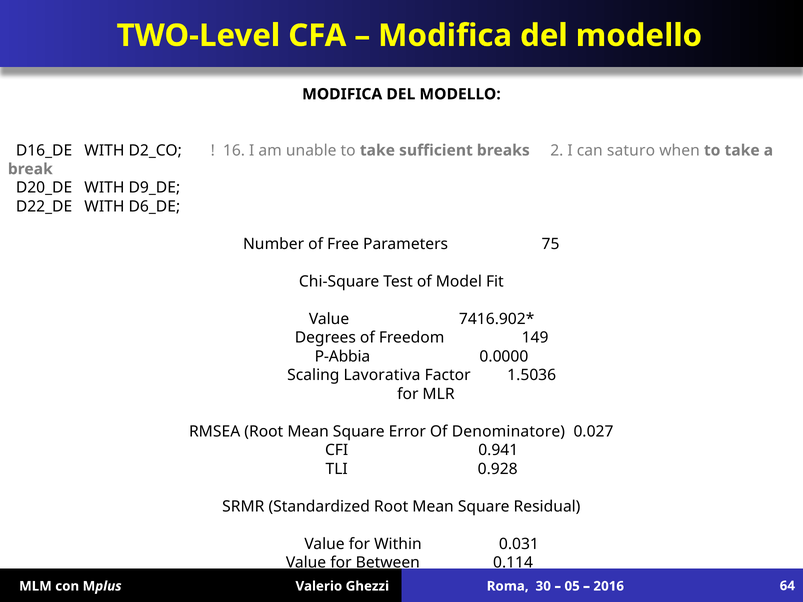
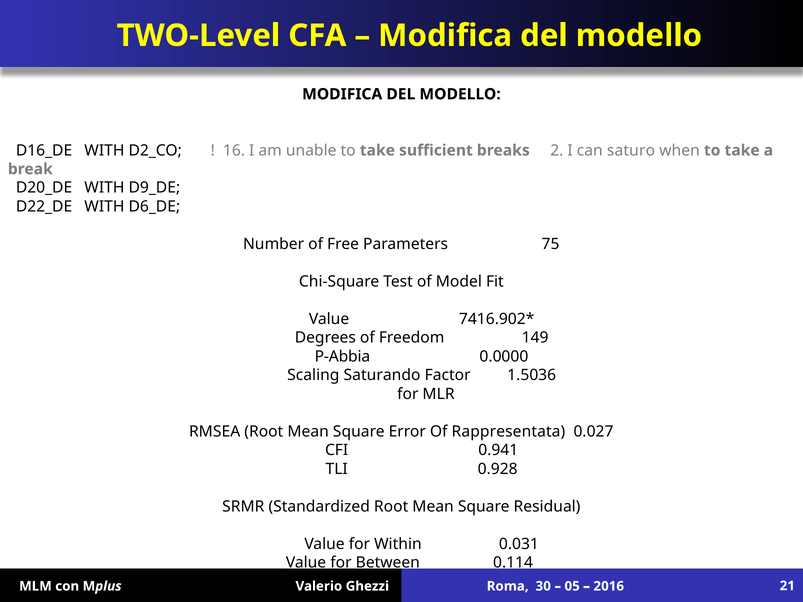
Lavorativa: Lavorativa -> Saturando (382, 375)
Denominatore: Denominatore -> Rappresentata (508, 432)
64: 64 -> 21 (787, 586)
